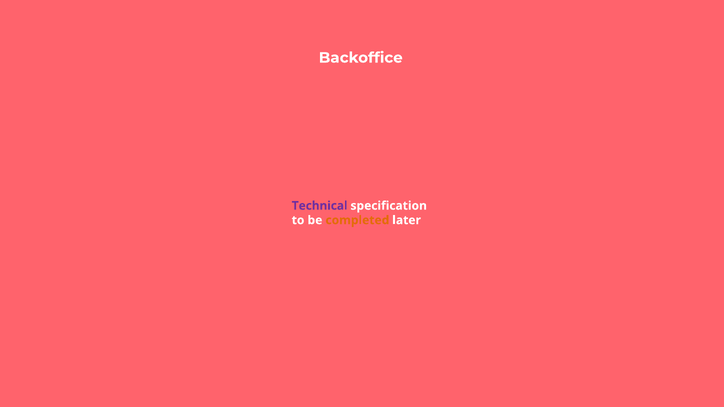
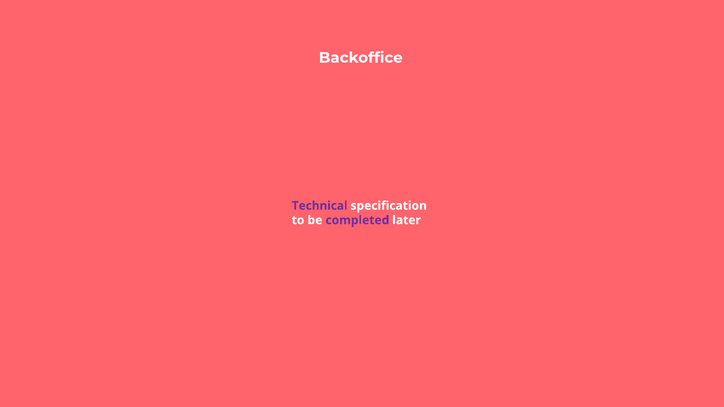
completed colour: orange -> purple (357, 220)
